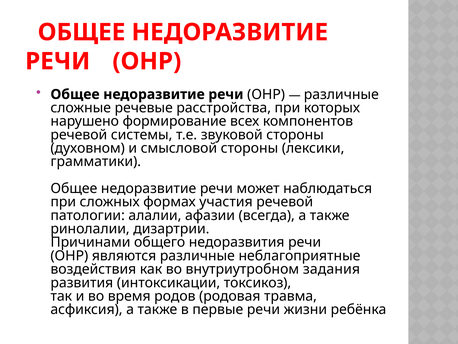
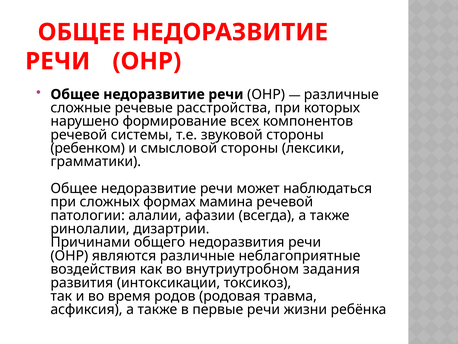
духовном: духовном -> ребенком (88, 148)
участия: участия -> мамина (226, 202)
